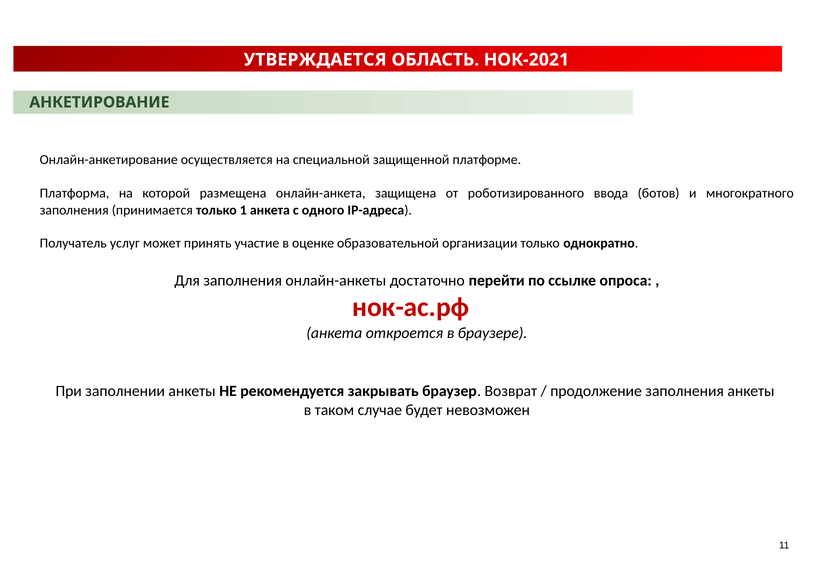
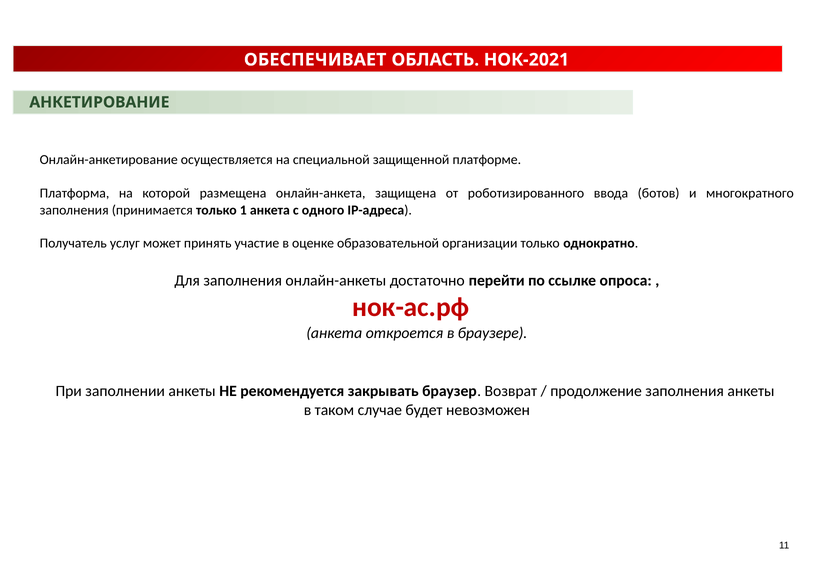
УТВЕРЖДАЕТСЯ: УТВЕРЖДАЕТСЯ -> ОБЕСПЕЧИВАЕТ (315, 60)
